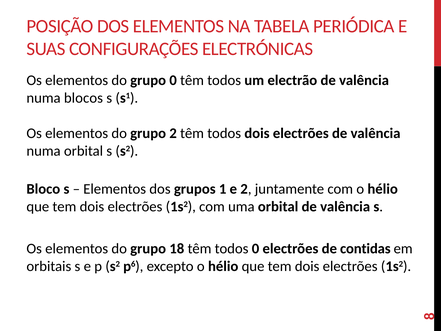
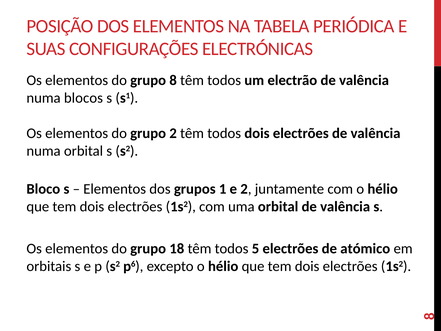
grupo 0: 0 -> 8 (173, 80)
todos 0: 0 -> 5 (256, 248)
contidas: contidas -> atómico (365, 248)
